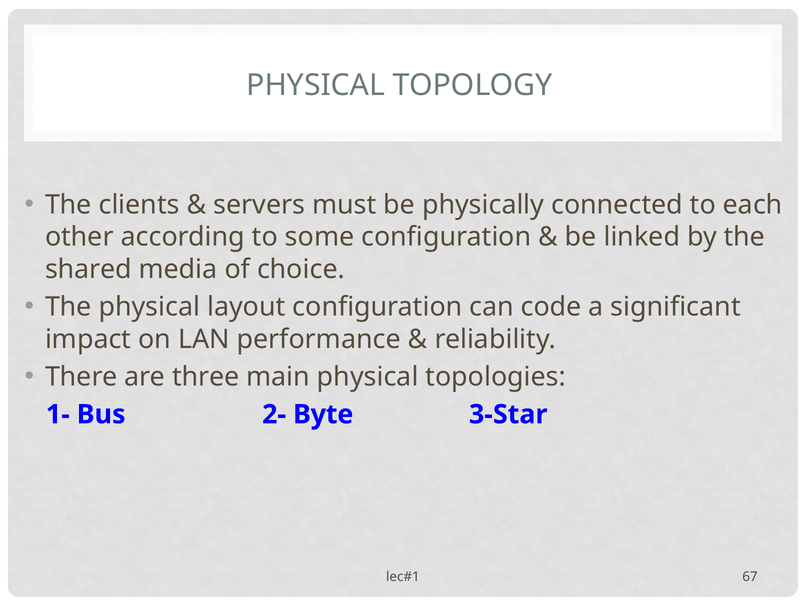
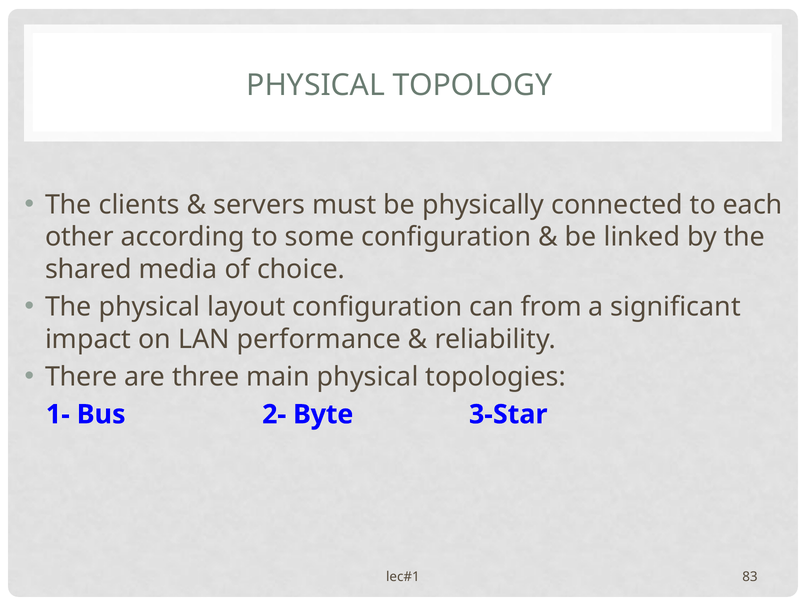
code: code -> from (551, 307)
67: 67 -> 83 (750, 576)
